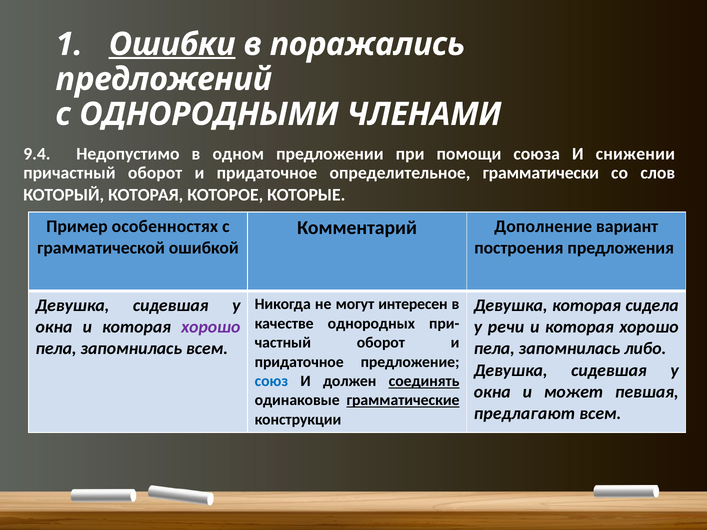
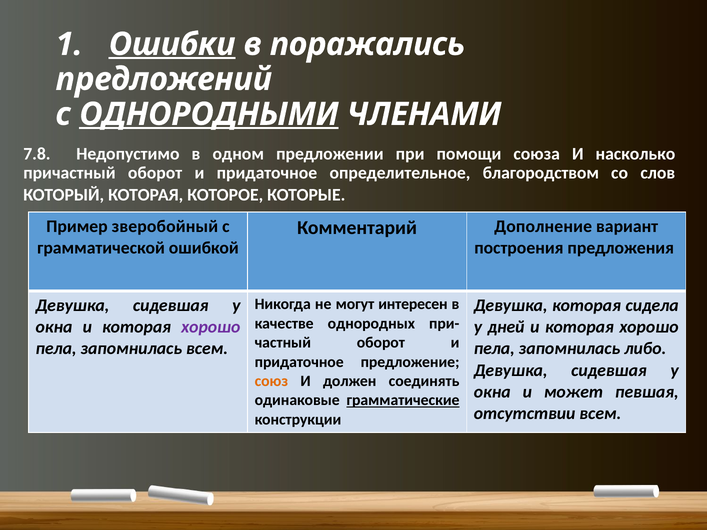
ОДНОРОДНЫМИ underline: none -> present (209, 114)
9.4: 9.4 -> 7.8 (37, 154)
снижении: снижении -> насколько (635, 154)
грамматически: грамматически -> благородством (541, 173)
особенностях: особенностях -> зверобойный (165, 227)
речи: речи -> дней (506, 327)
союз colour: blue -> orange (271, 381)
соединять underline: present -> none (424, 381)
предлагают: предлагают -> отсутствии (525, 414)
